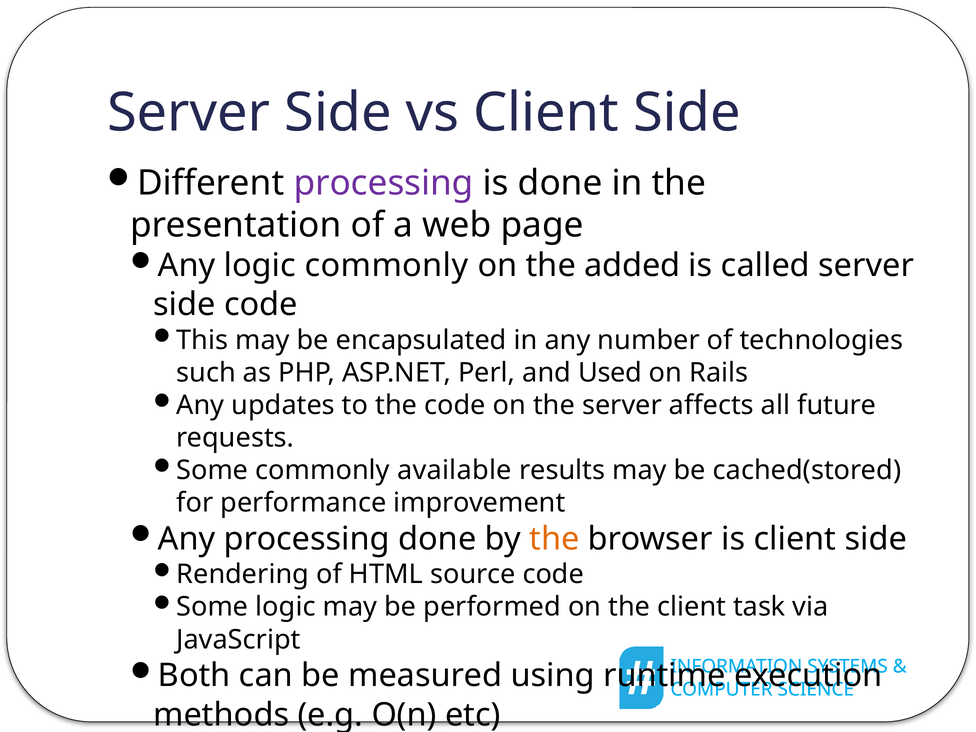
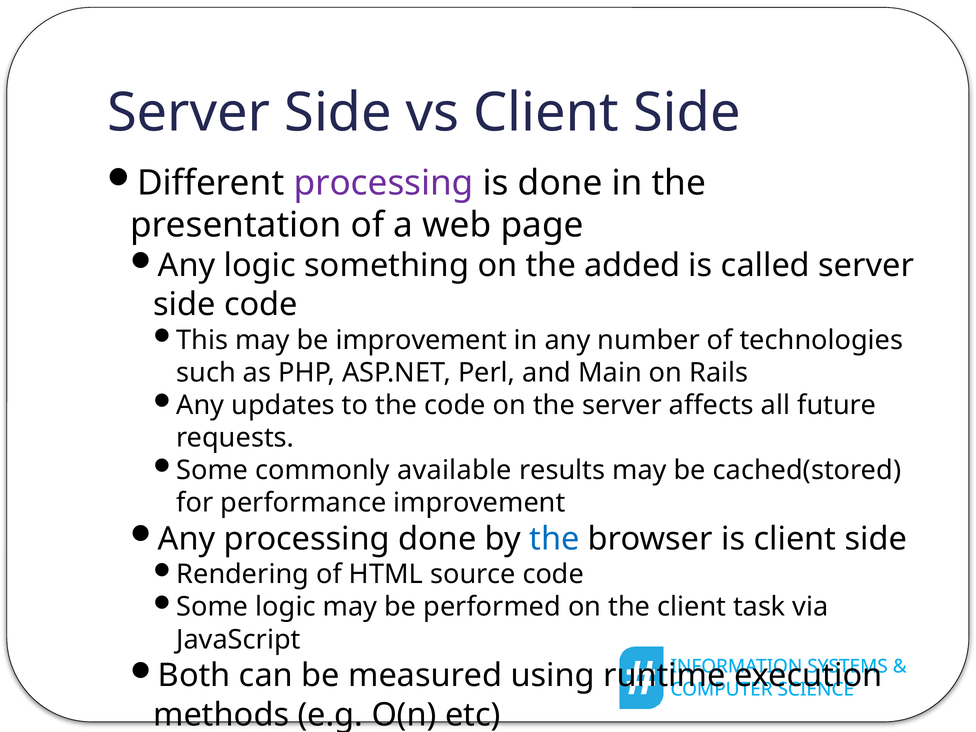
logic commonly: commonly -> something (387, 266)
be encapsulated: encapsulated -> improvement (421, 340)
Used: Used -> Main (610, 373)
the colour: orange -> blue (554, 539)
